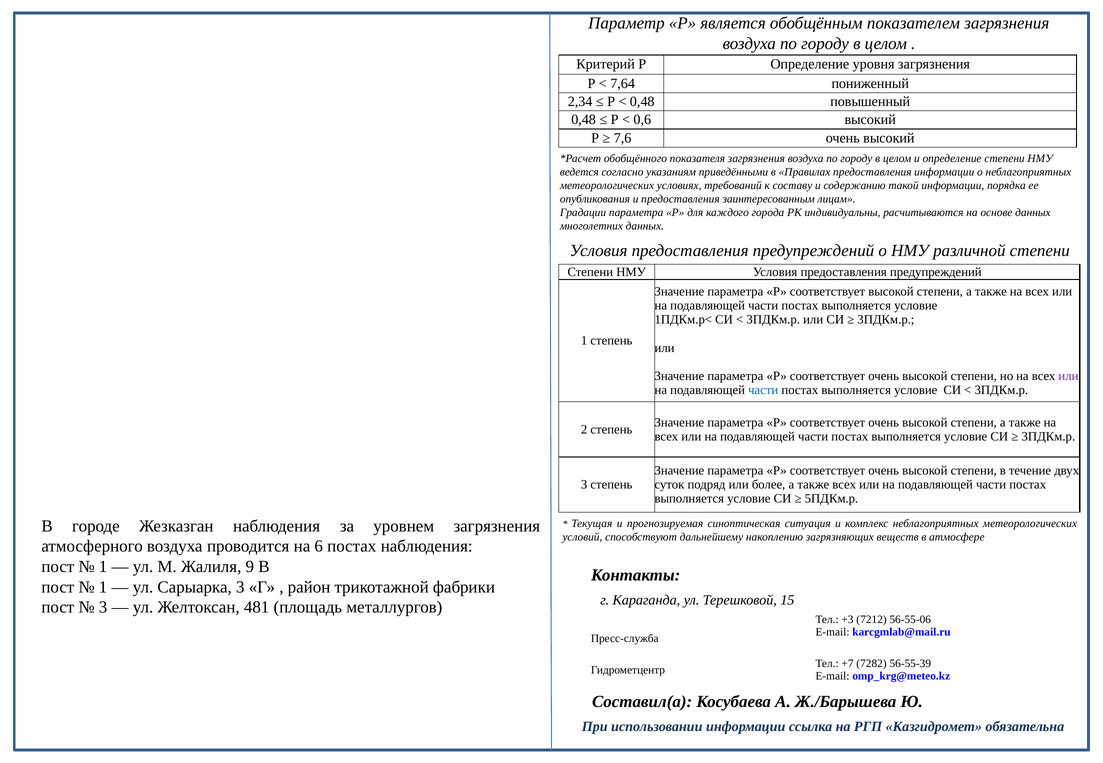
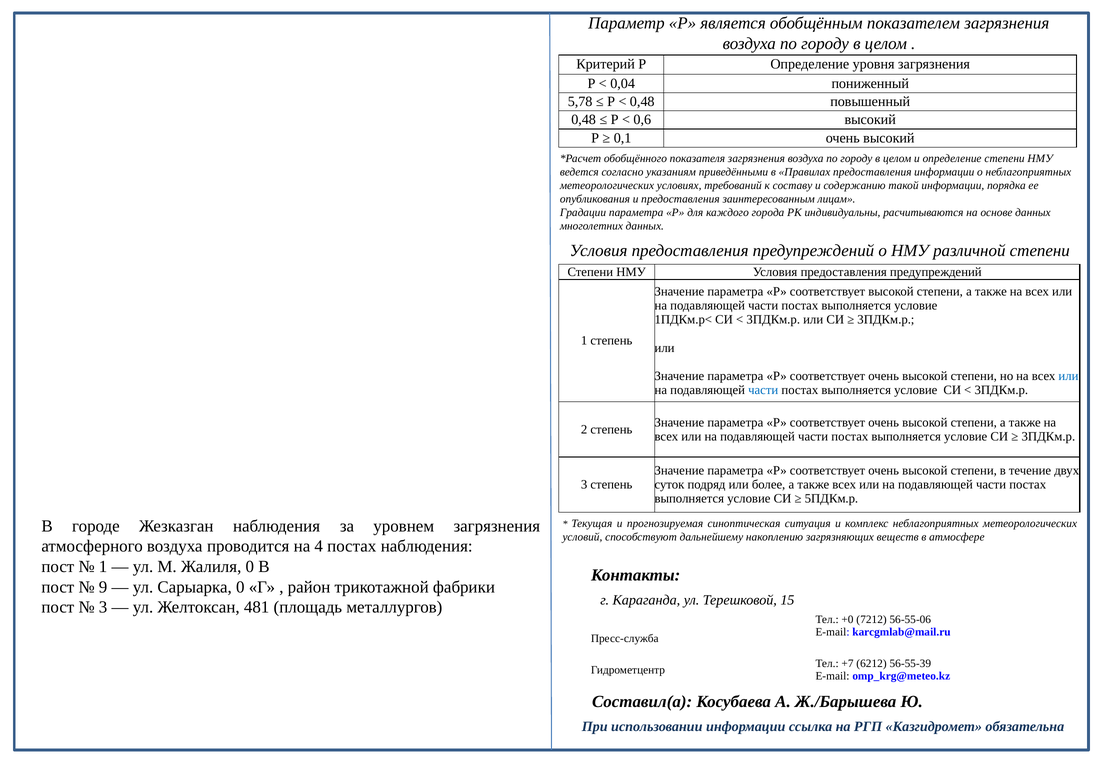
7,64: 7,64 -> 0,04 (623, 83)
2,34: 2,34 -> 5,78 (580, 102)
7,6: 7,6 -> 0,1 (623, 138)
или colour: purple -> blue (1069, 376)
6: 6 -> 4 (319, 547)
Жалиля 9: 9 -> 0 (250, 567)
1: 1 -> 9 (103, 587)
Сарыарка 3: 3 -> 0 (240, 587)
+3: +3 -> +0 (847, 620)
7282: 7282 -> 6212 (872, 664)
